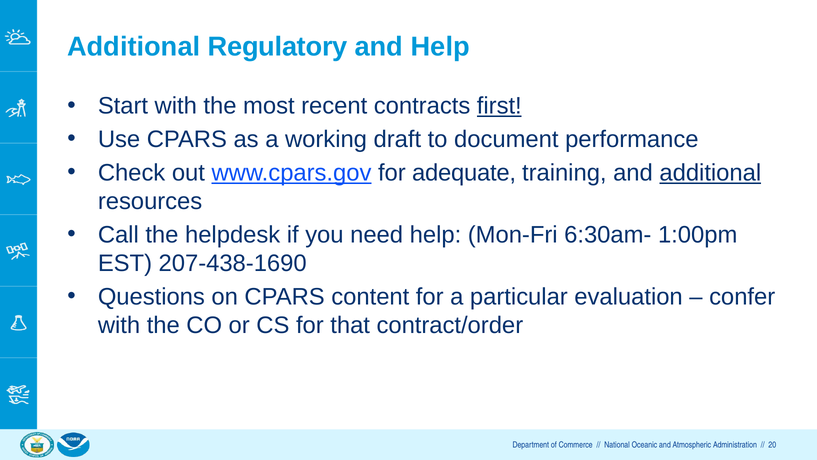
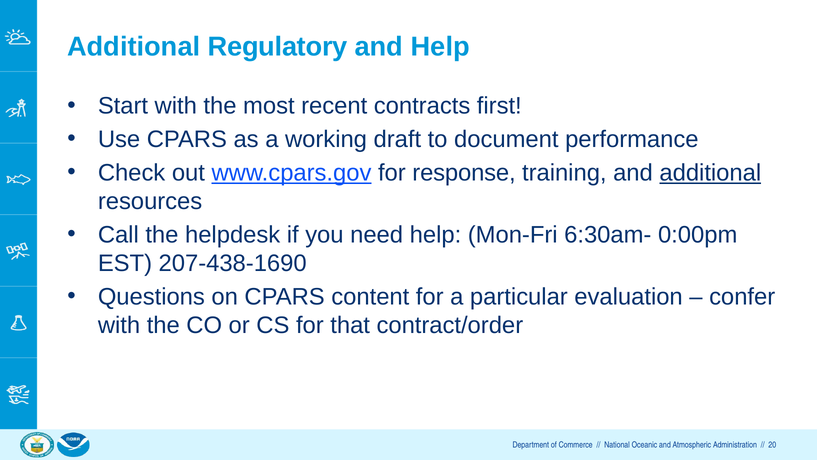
first underline: present -> none (499, 106)
adequate: adequate -> response (464, 173)
1:00pm: 1:00pm -> 0:00pm (698, 235)
